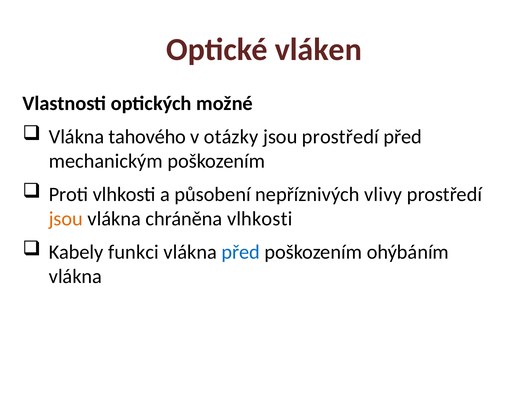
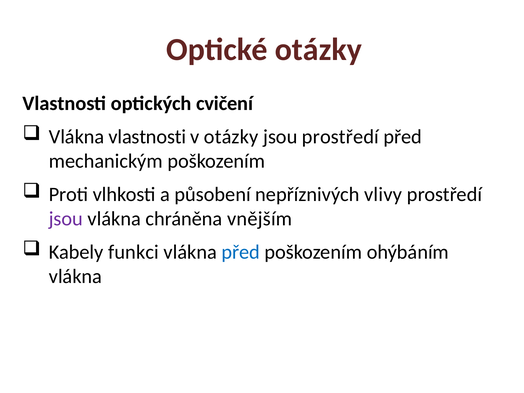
Optické vláken: vláken -> otázky (318, 50)
možné: možné -> cvičení (225, 104)
Vlákna tahového: tahového -> vlastnosti (147, 137)
jsou colour: orange -> purple (66, 219)
chráněna vlhkosti: vlhkosti -> vnějším (260, 219)
